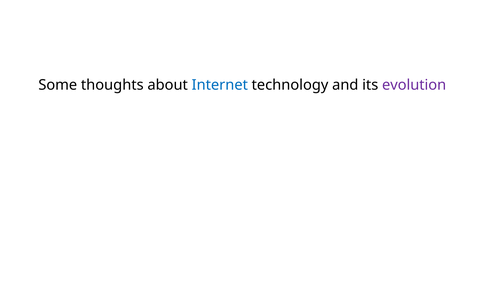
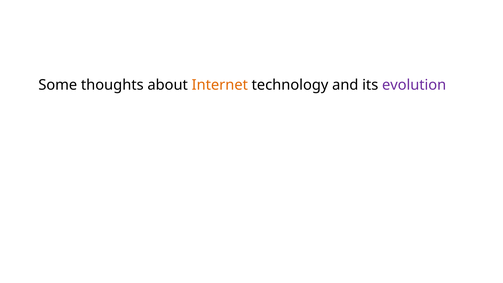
Internet colour: blue -> orange (220, 85)
